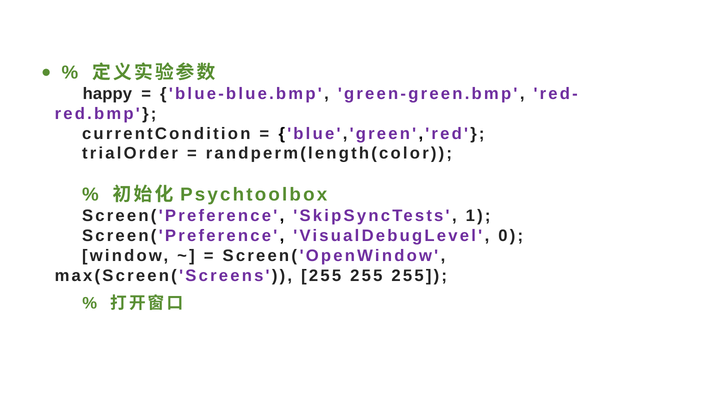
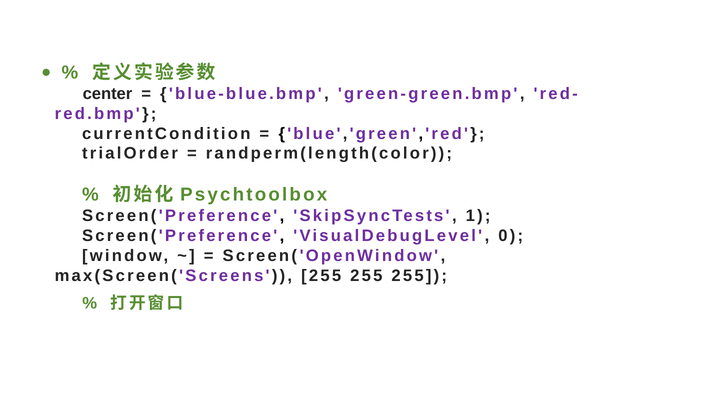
happy: happy -> center (107, 94)
